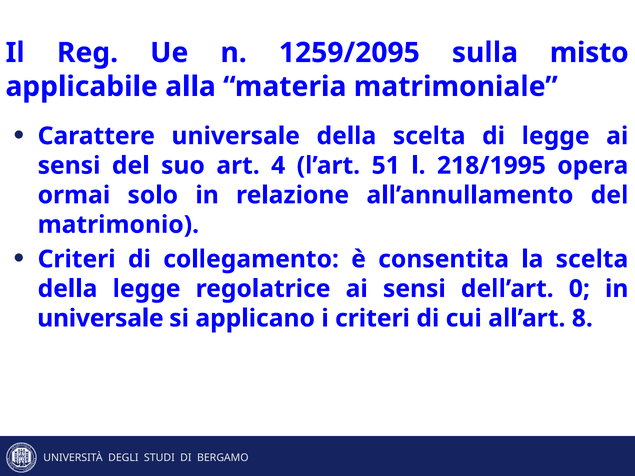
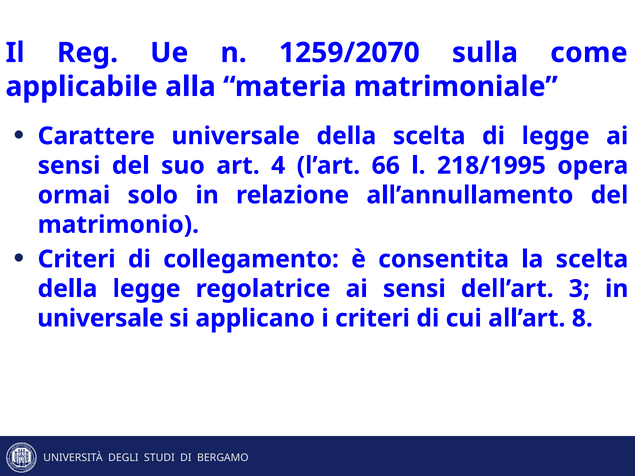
1259/2095: 1259/2095 -> 1259/2070 (349, 53)
misto: misto -> come (589, 53)
51: 51 -> 66 (386, 166)
0: 0 -> 3 (579, 289)
